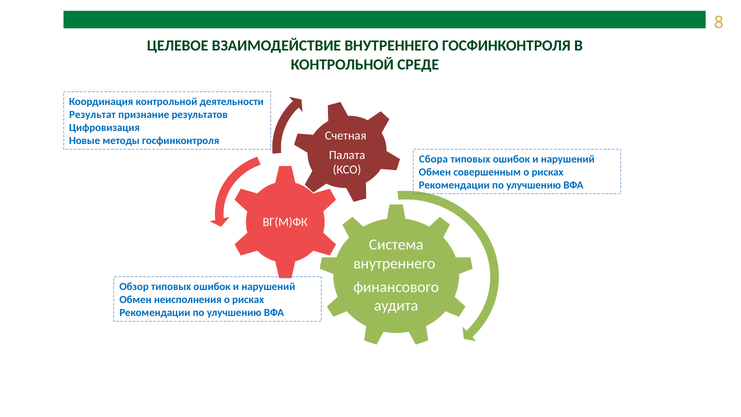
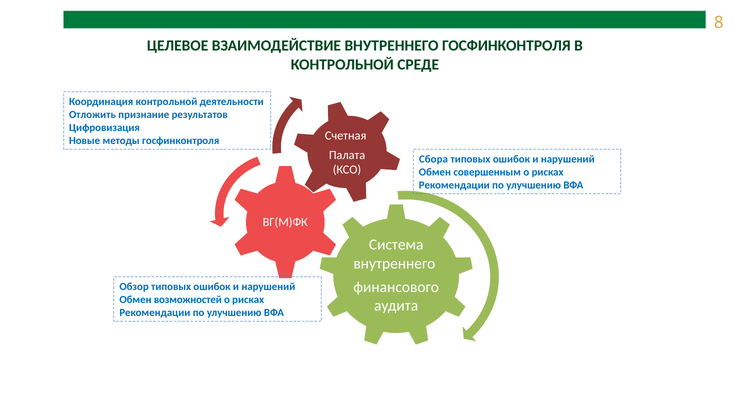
Результат: Результат -> Отложить (92, 115)
неисполнения: неисполнения -> возможностей (188, 300)
